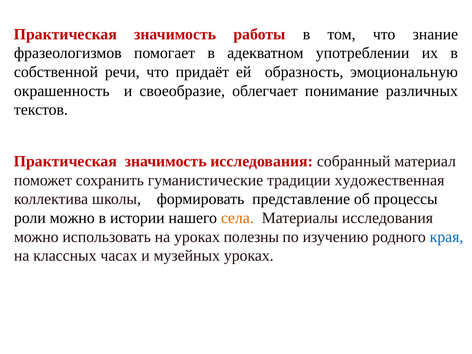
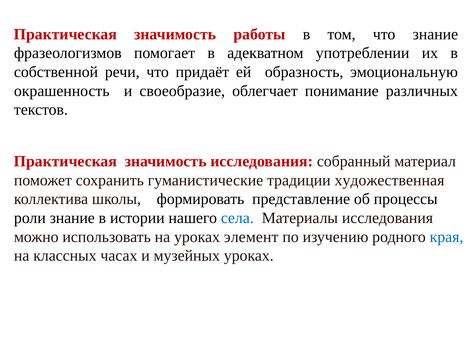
роли можно: можно -> знание (72, 218)
села colour: orange -> blue (237, 218)
полезны: полезны -> элемент (251, 237)
